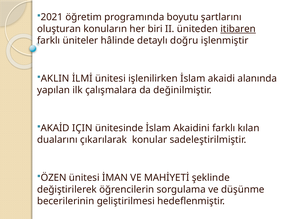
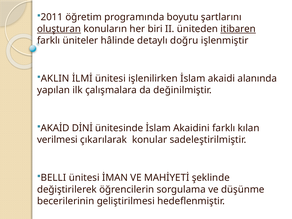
2021: 2021 -> 2011 (52, 17)
oluşturan underline: none -> present (59, 29)
IÇIN: IÇIN -> DİNİ (82, 128)
dualarını: dualarını -> verilmesi (57, 140)
ÖZEN: ÖZEN -> BELLI (53, 178)
